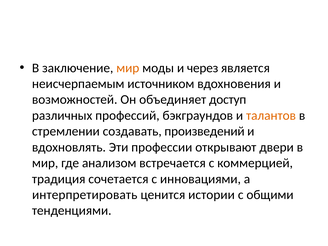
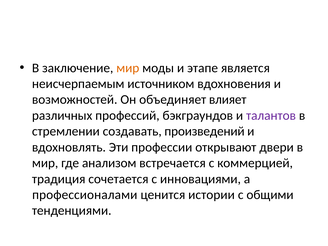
через: через -> этапе (203, 68)
доступ: доступ -> влияет (228, 100)
талантов colour: orange -> purple (271, 115)
интерпретировать: интерпретировать -> профессионалами (85, 195)
